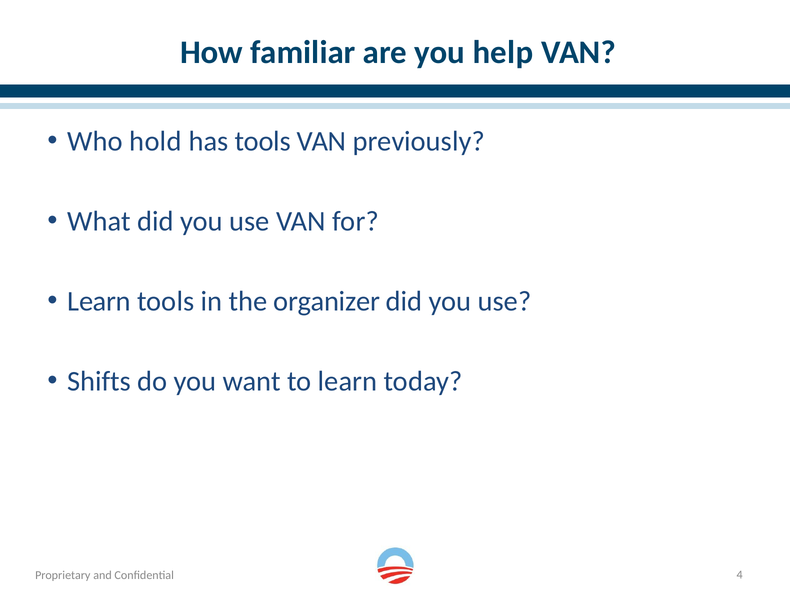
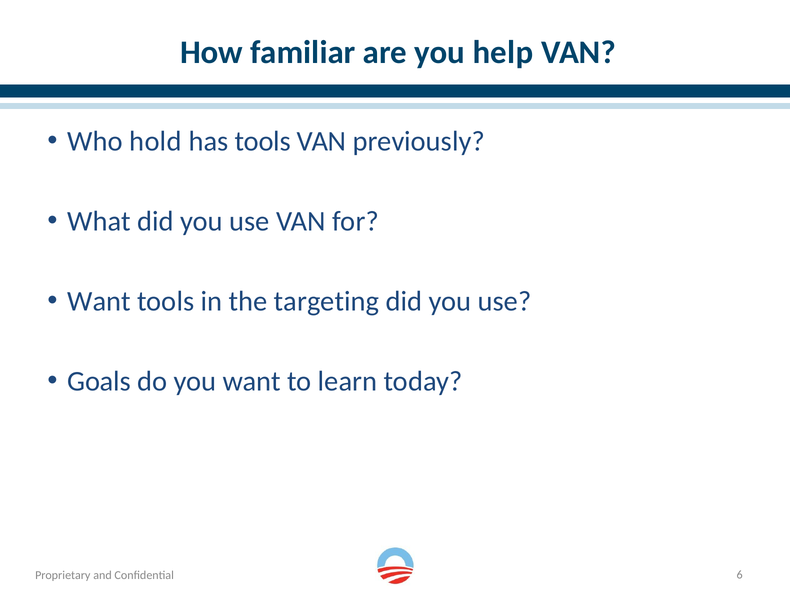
Learn: Learn -> Want (99, 302)
organizer: organizer -> targeting (327, 302)
Shifts: Shifts -> Goals (99, 382)
4: 4 -> 6 (740, 575)
